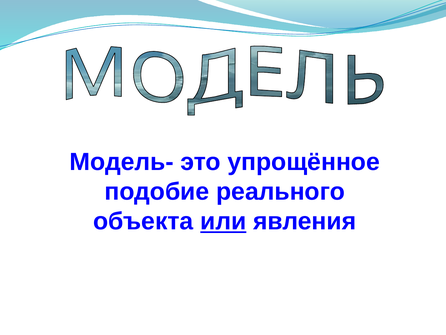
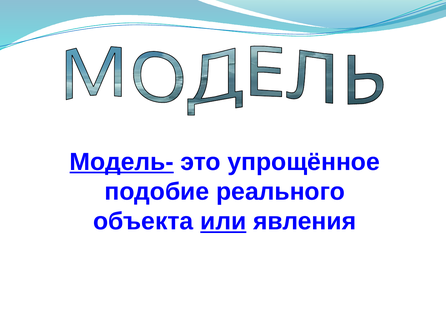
Модель- underline: none -> present (122, 162)
